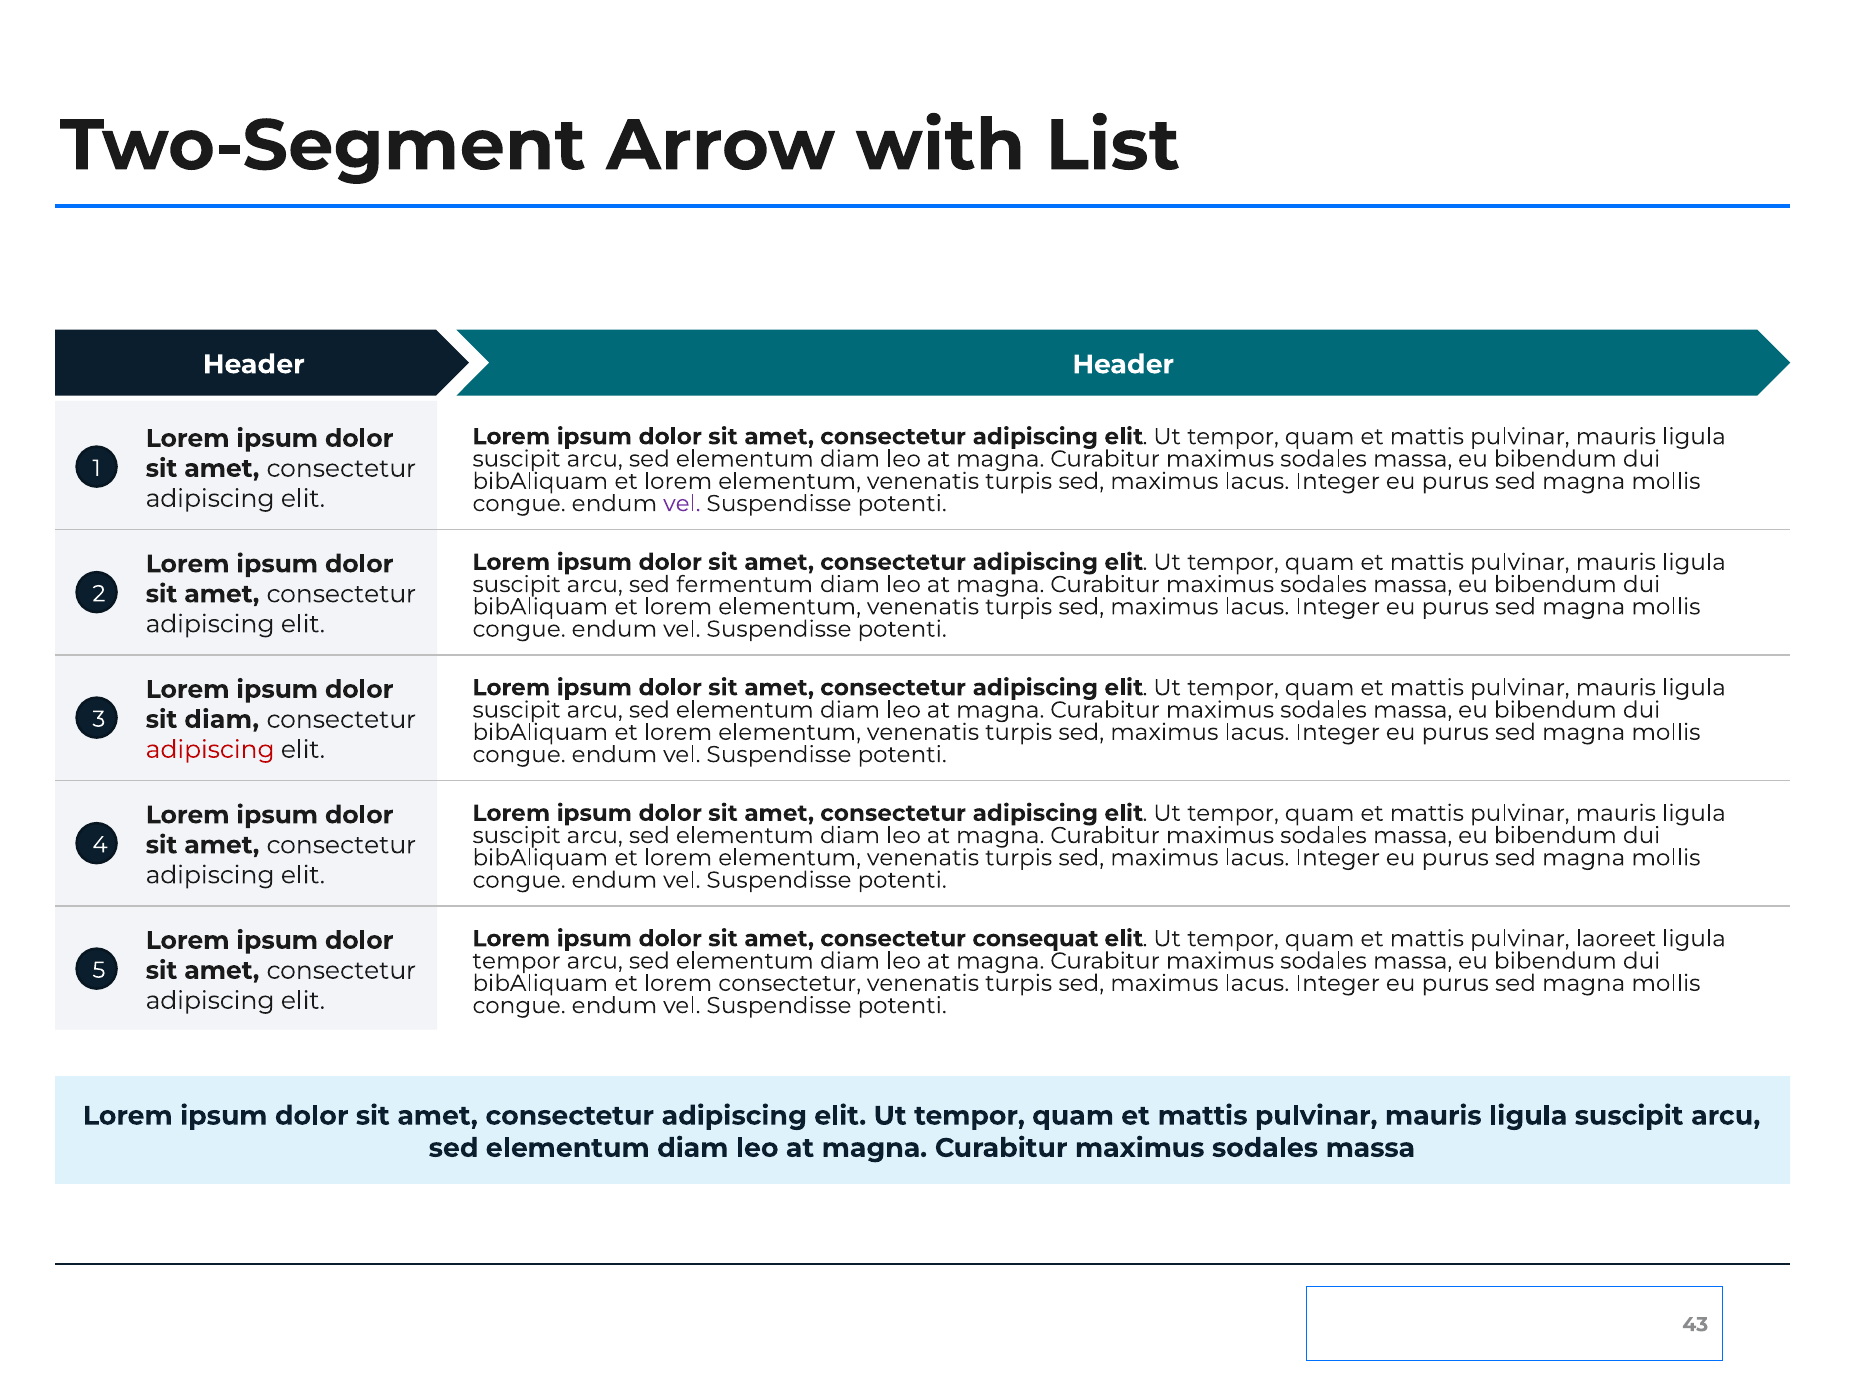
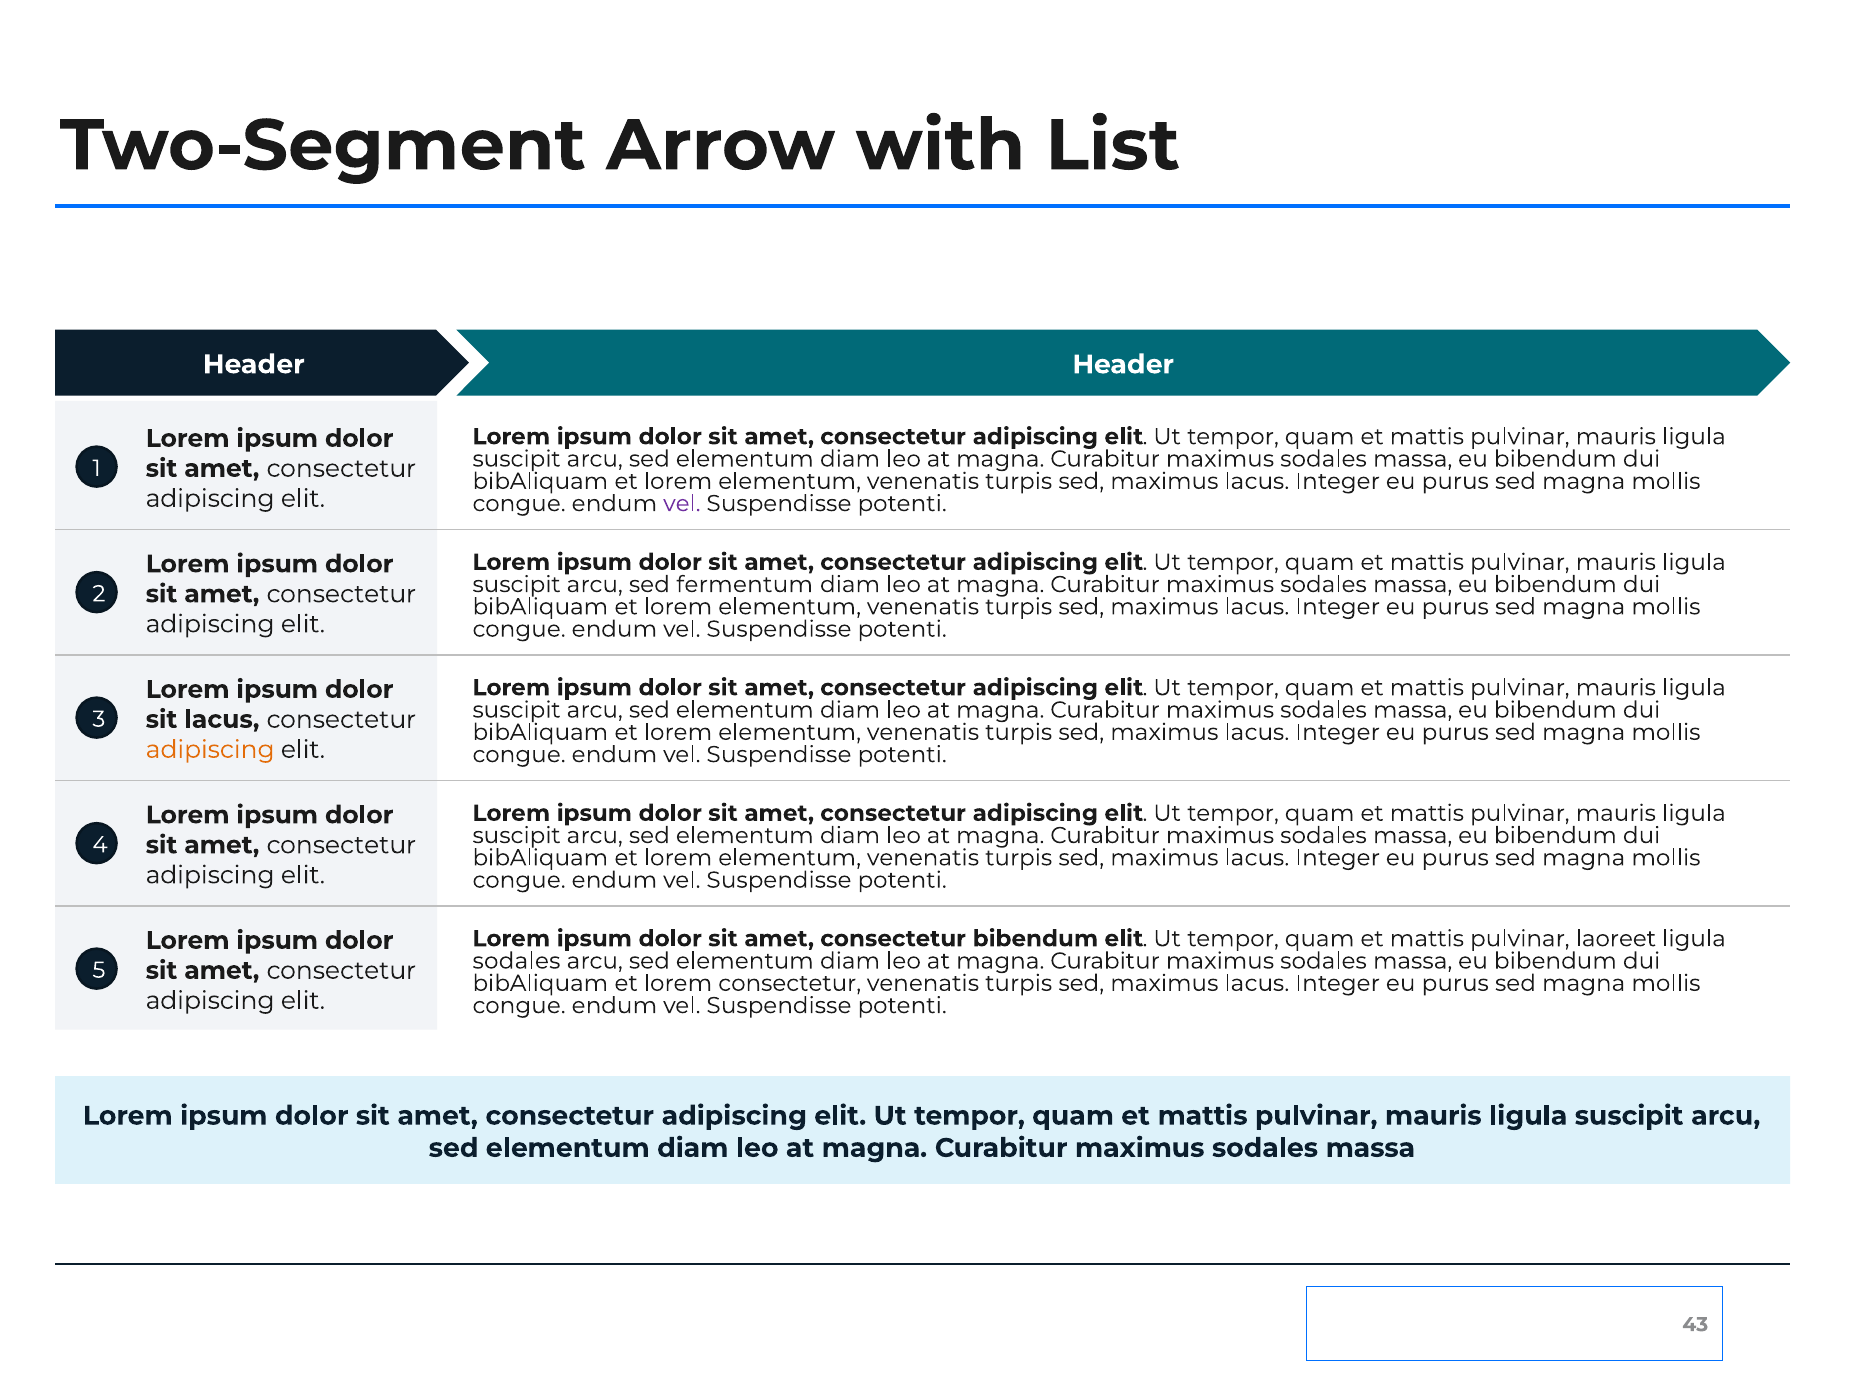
sit diam: diam -> lacus (222, 719)
adipiscing colour: red -> orange (210, 749)
consectetur consequat: consequat -> bibendum (1035, 938)
tempor: tempor -> sodales (516, 961)
